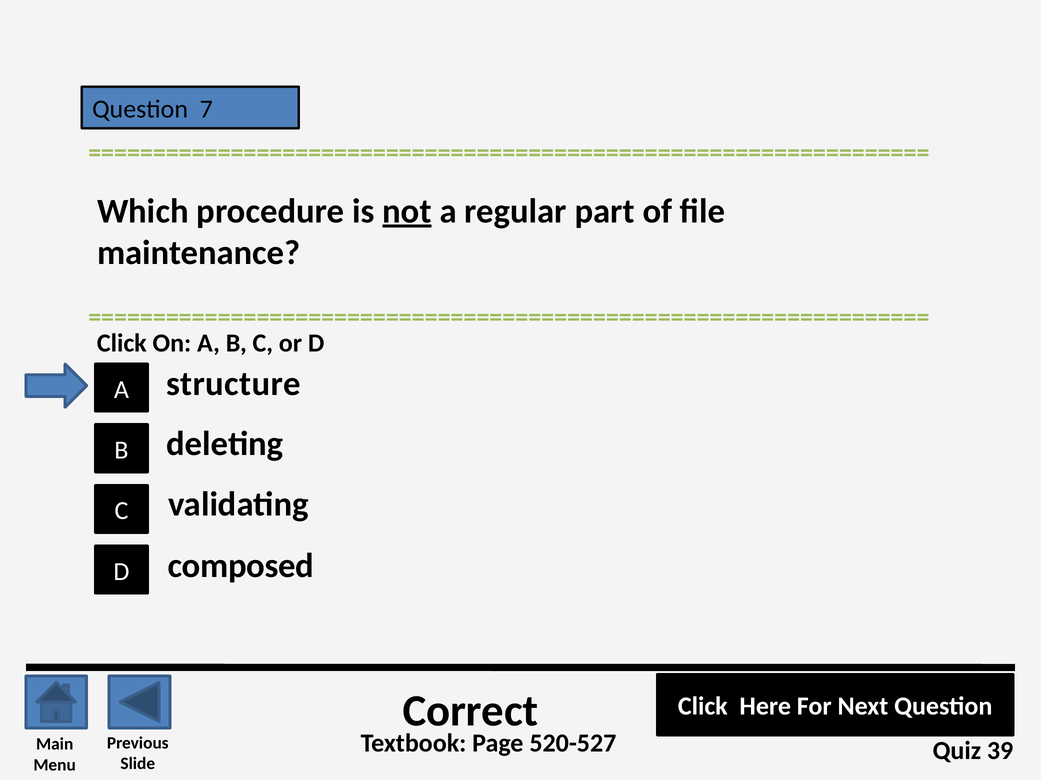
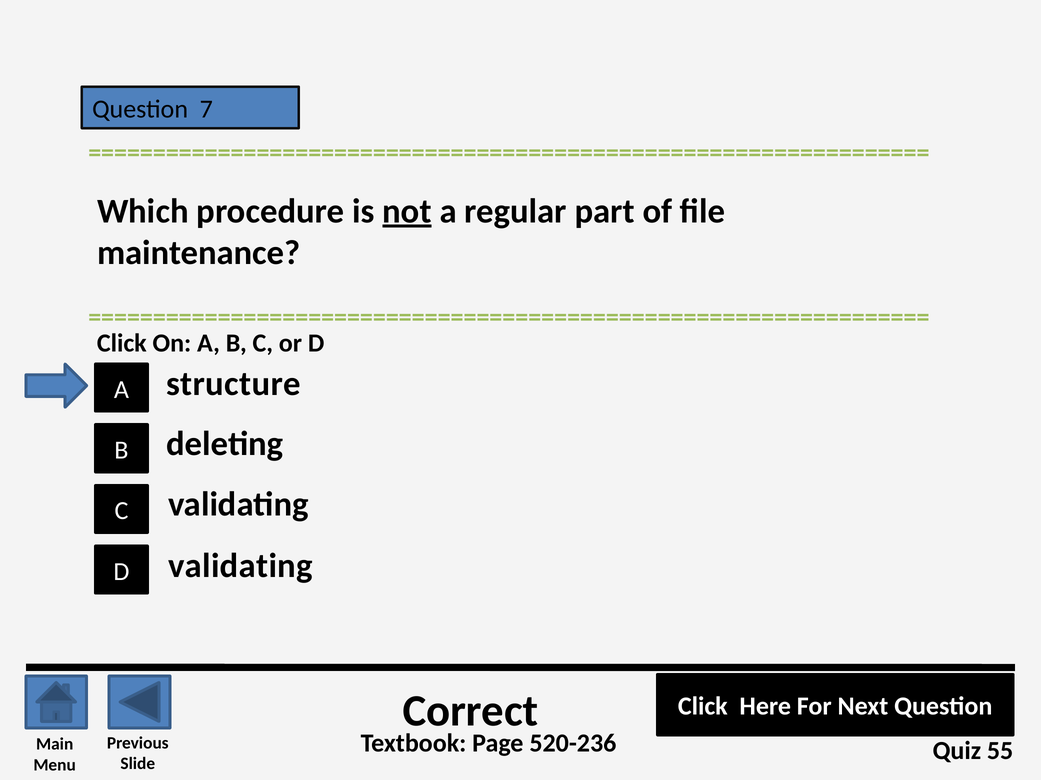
composed: composed -> validating (240, 566)
520-527: 520-527 -> 520-236 (573, 744)
39: 39 -> 55 (1000, 751)
